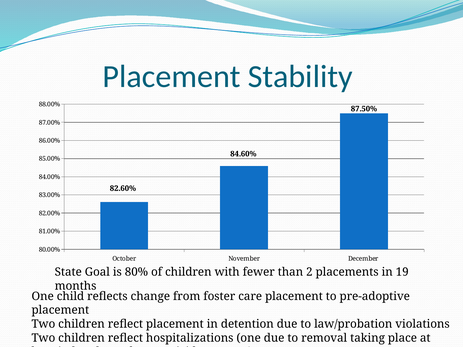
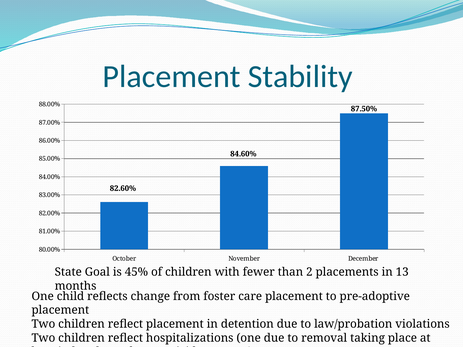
80%: 80% -> 45% (136, 272)
19: 19 -> 13 (402, 272)
